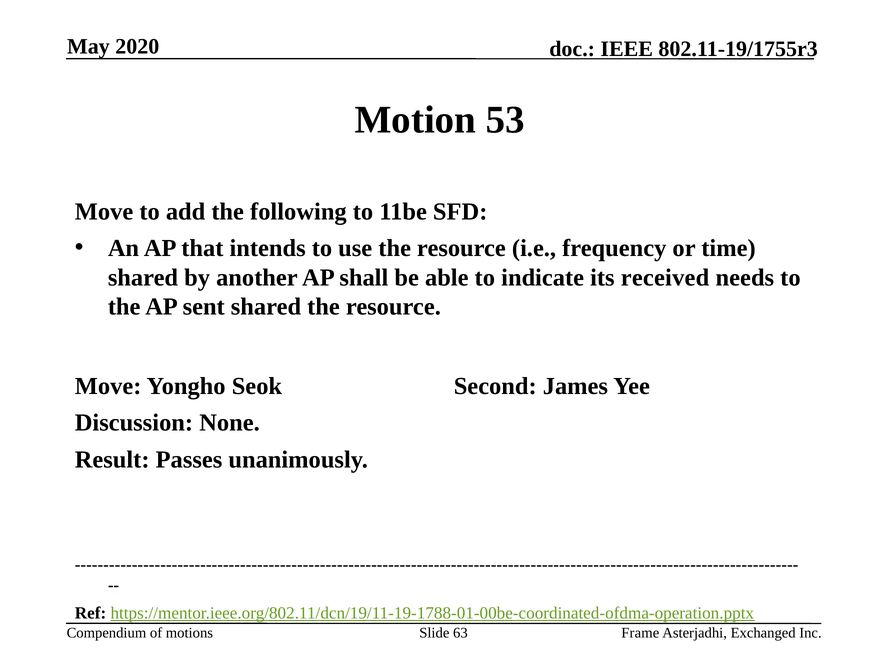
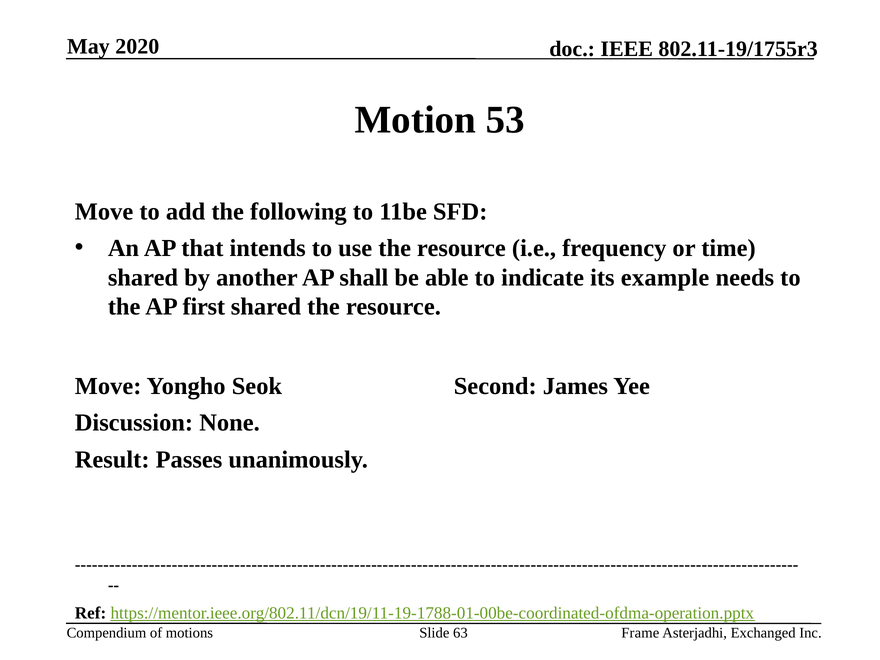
received: received -> example (665, 278)
sent: sent -> first (204, 307)
